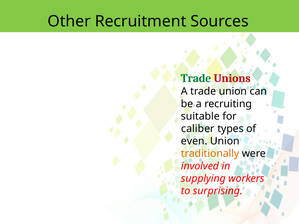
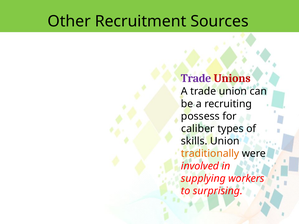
Trade colour: green -> purple (196, 78)
suitable: suitable -> possess (200, 116)
even: even -> skills (194, 141)
